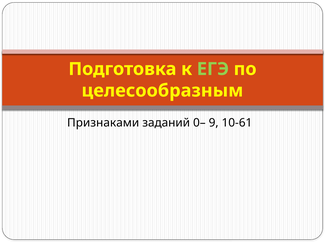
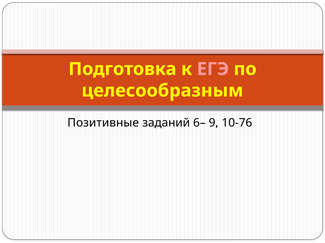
ЕГЭ colour: light green -> pink (213, 69)
Признаками: Признаками -> Позитивные (103, 123)
0–: 0– -> 6– (199, 123)
10-61: 10-61 -> 10-76 (237, 123)
